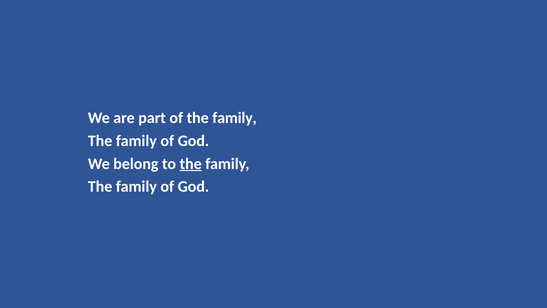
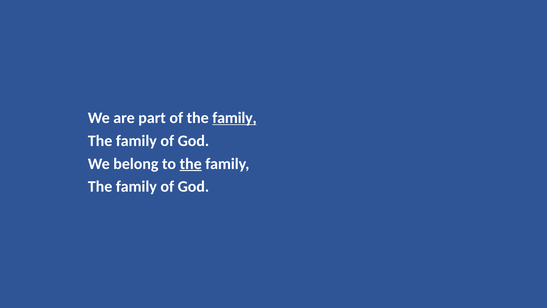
family underline: none -> present (234, 118)
